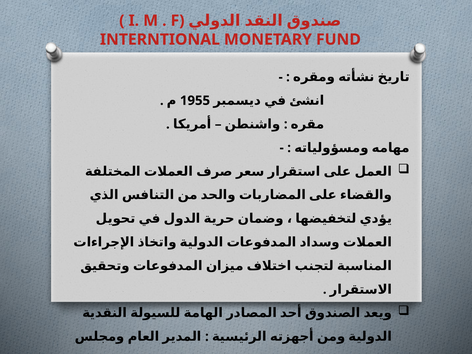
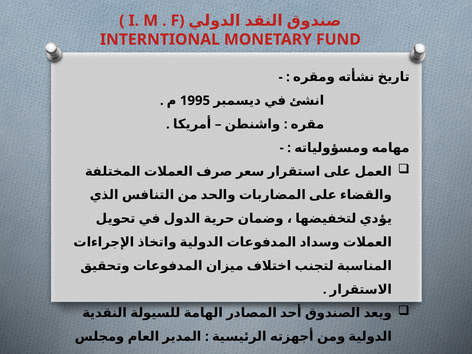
1955: 1955 -> 1995 (195, 101)
